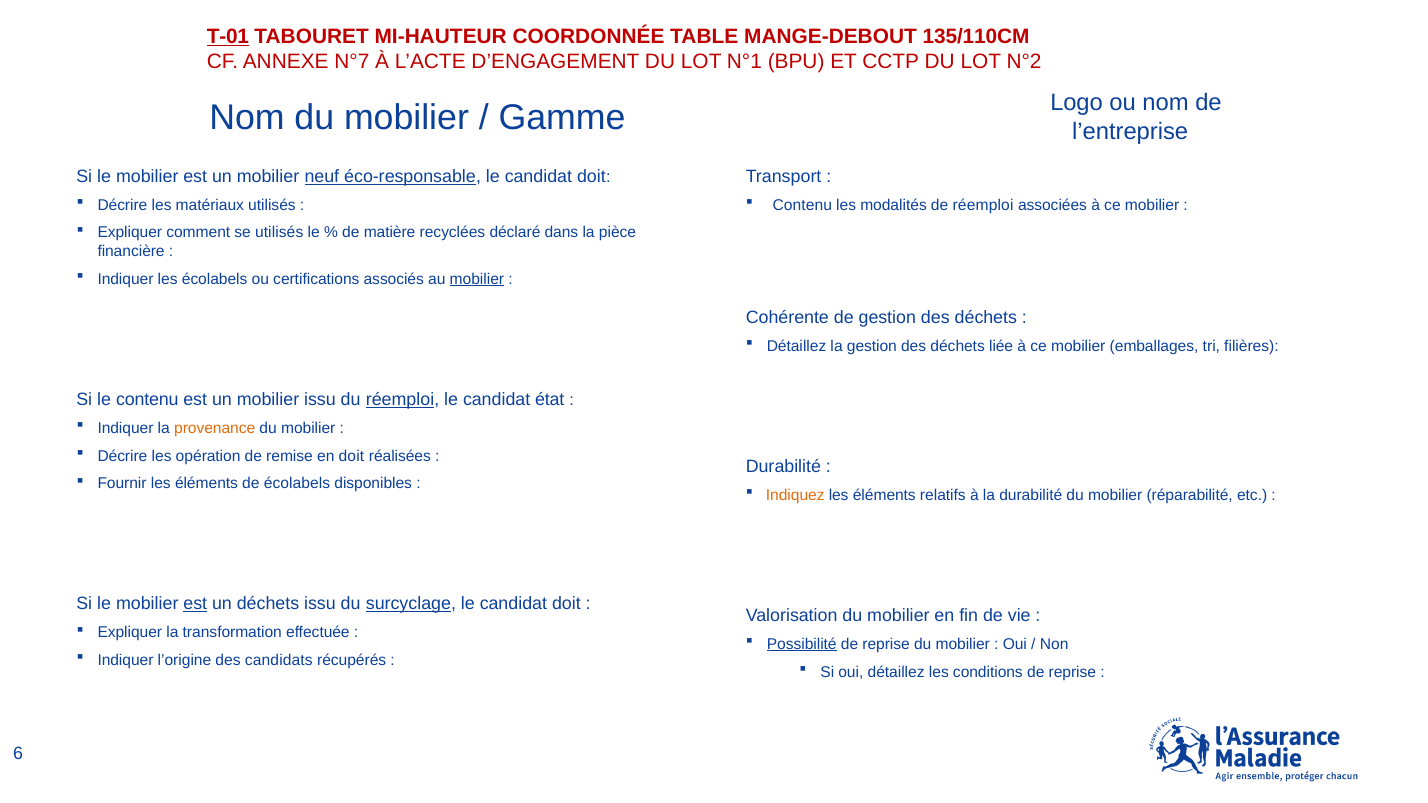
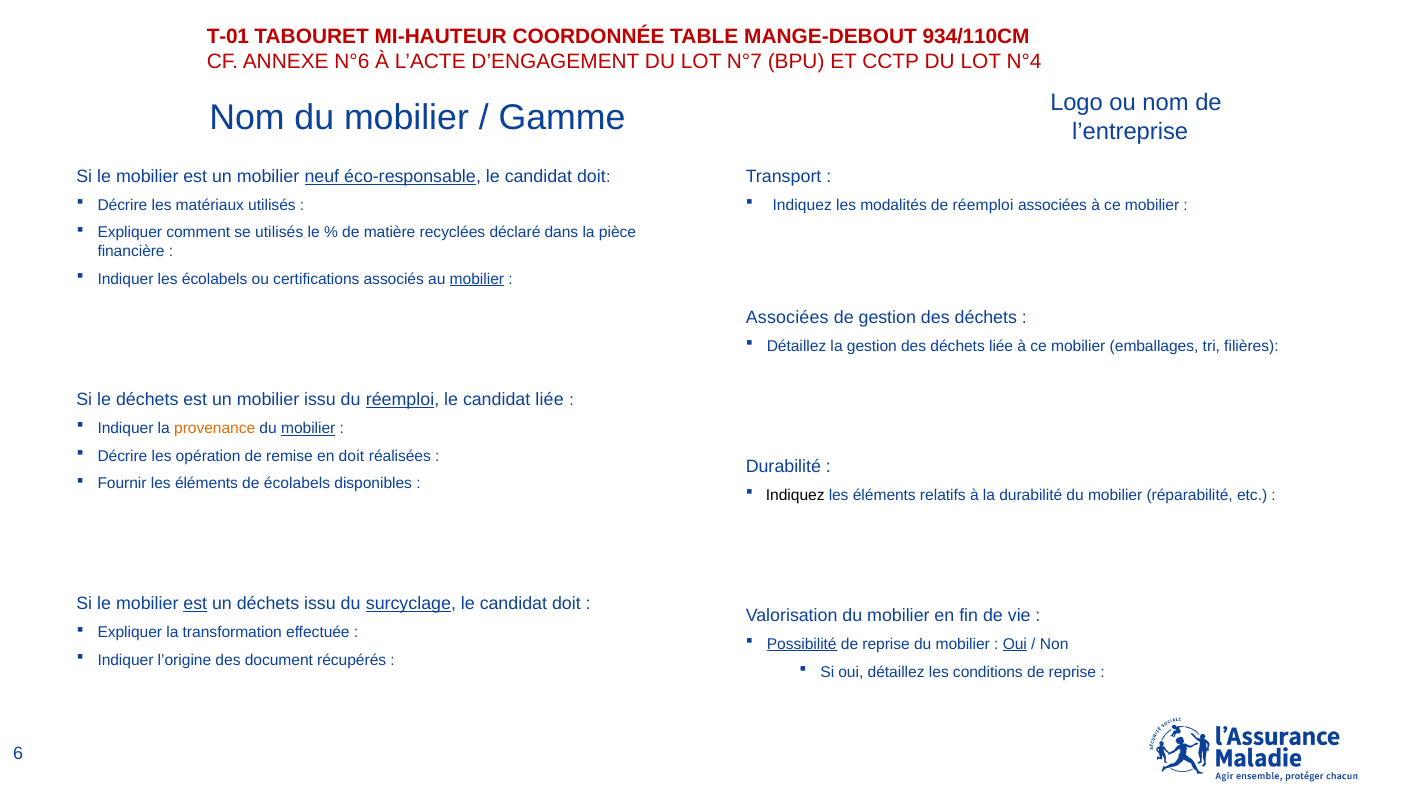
T-01 underline: present -> none (228, 36)
135/110CM: 135/110CM -> 934/110CM (976, 36)
N°7: N°7 -> N°6 (352, 61)
N°1: N°1 -> N°7 (744, 61)
N°2: N°2 -> N°4 (1024, 61)
Contenu: Contenu -> Indiquez (802, 205)
Cohérente: Cohérente -> Associées (787, 317)
le contenu: contenu -> déchets (147, 400)
candidat état: état -> liée (550, 400)
mobilier underline: none -> present (308, 428)
Indiquez colour: orange -> black (795, 495)
Oui underline: none -> present (1015, 644)
candidats: candidats -> document (279, 660)
